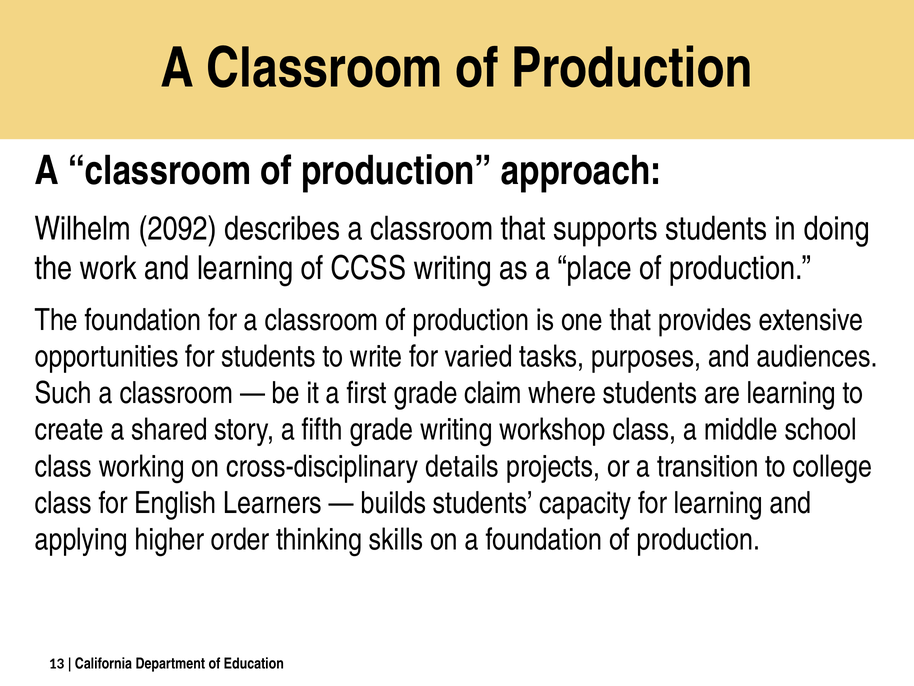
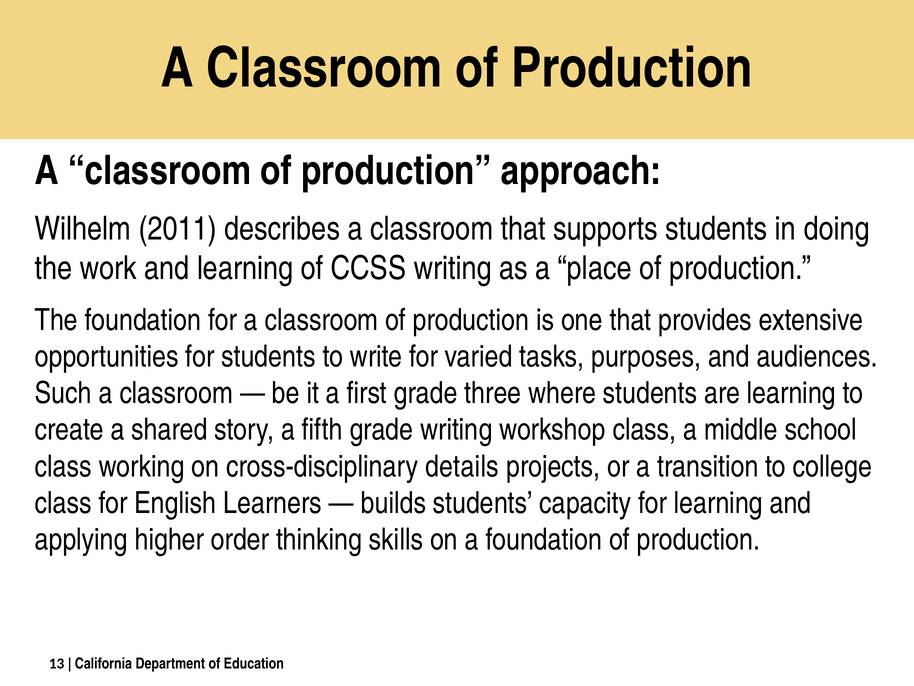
2092: 2092 -> 2011 (178, 229)
claim: claim -> three (493, 393)
